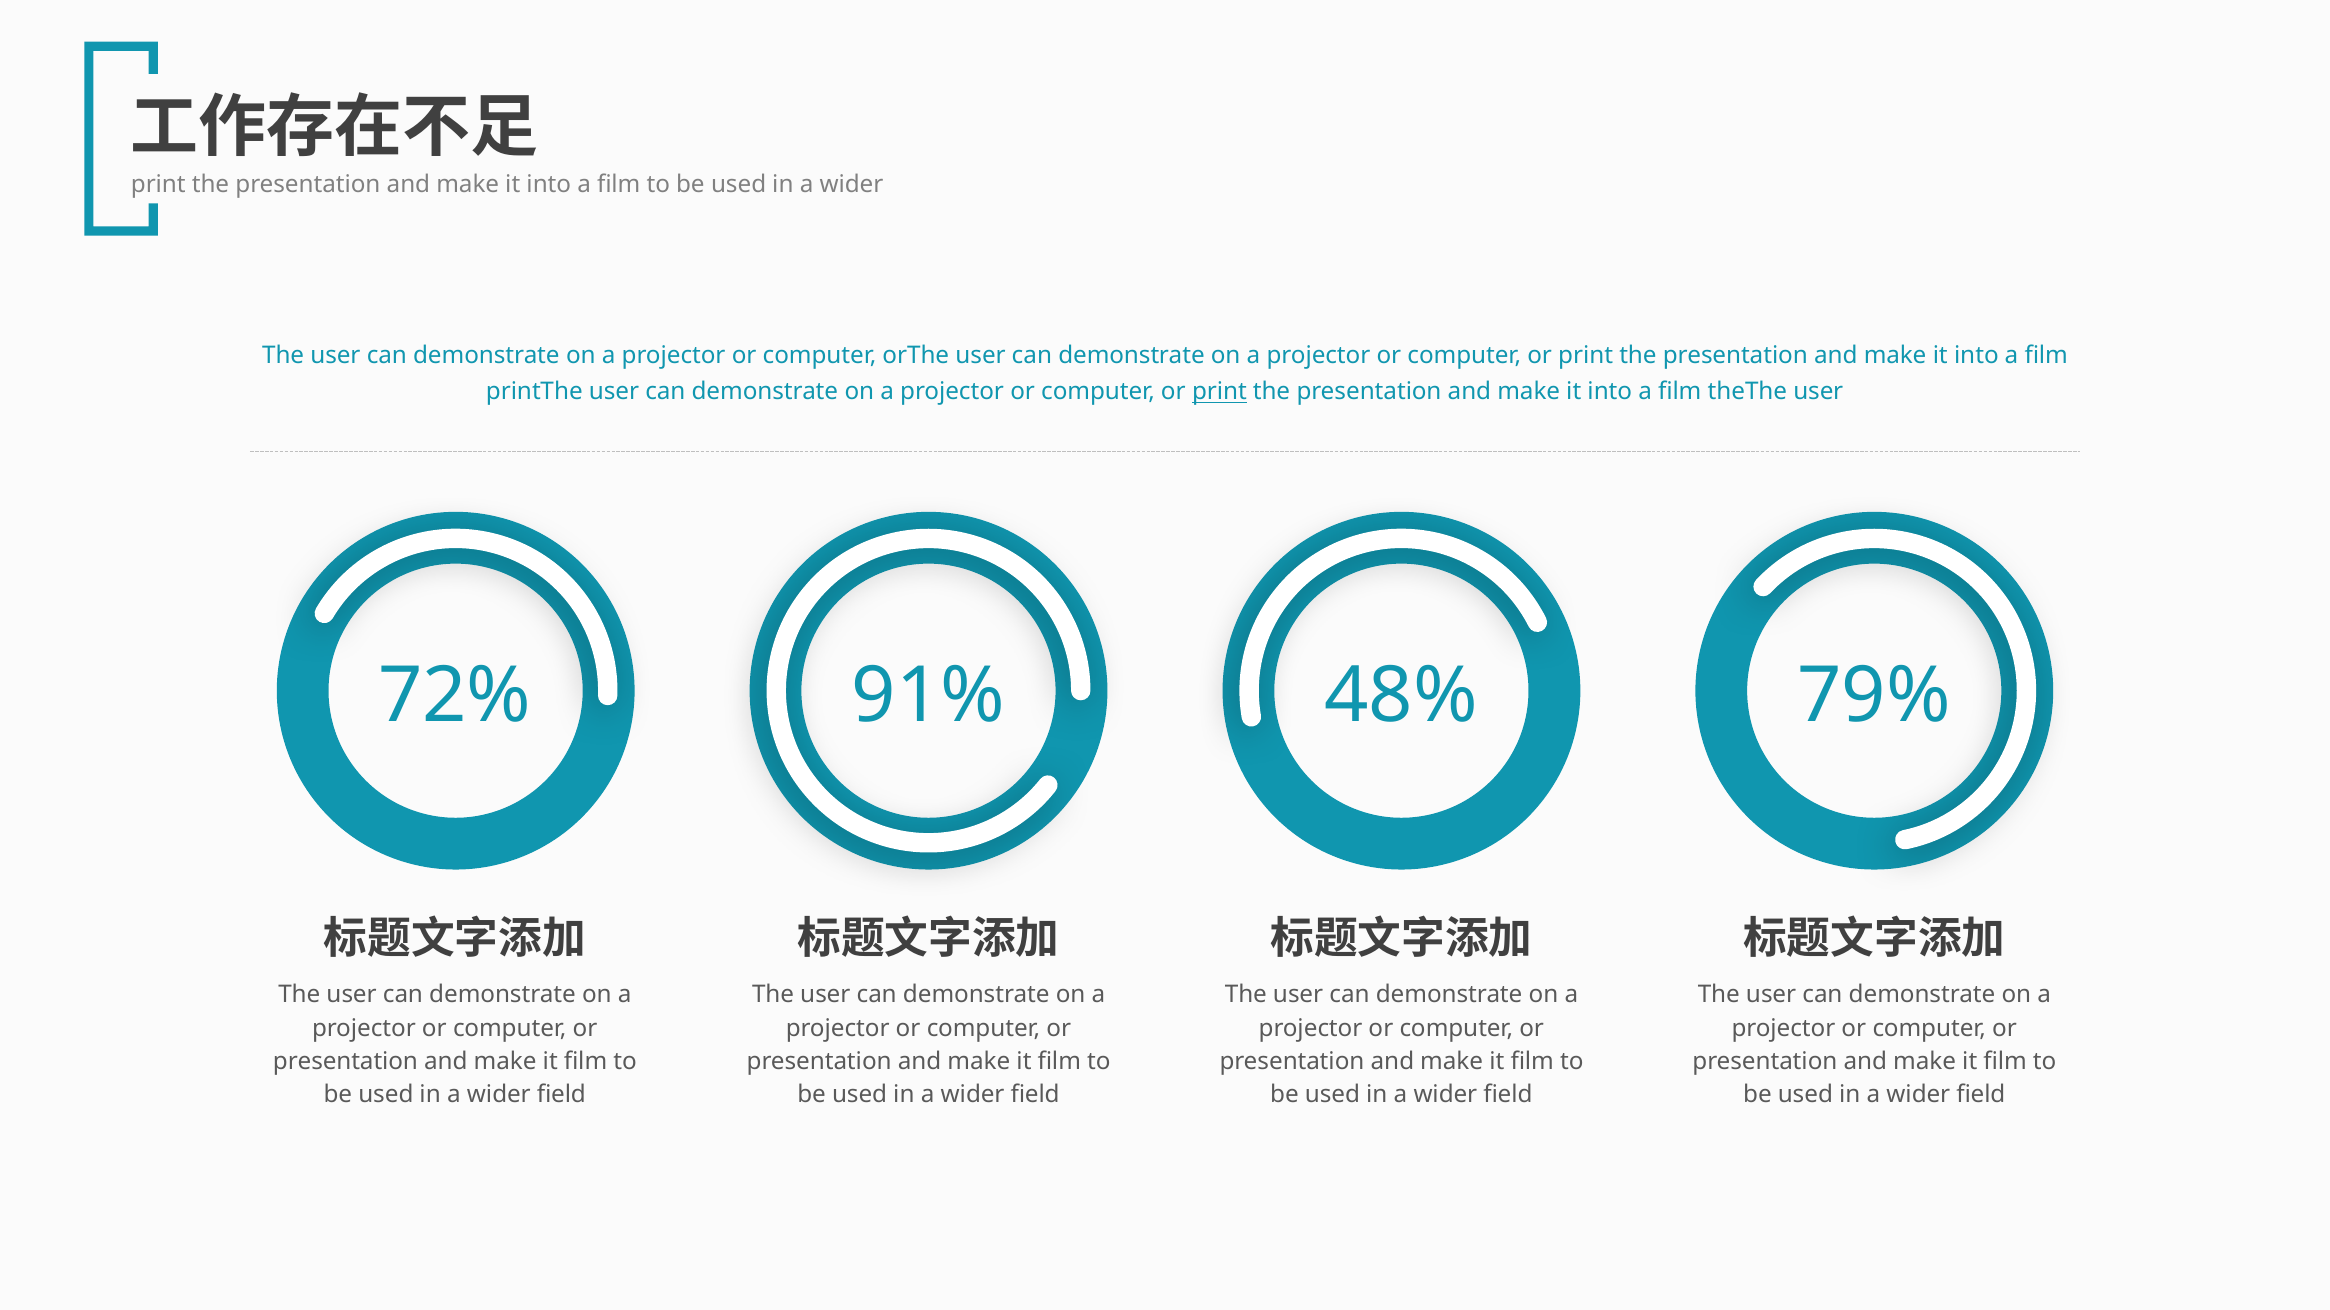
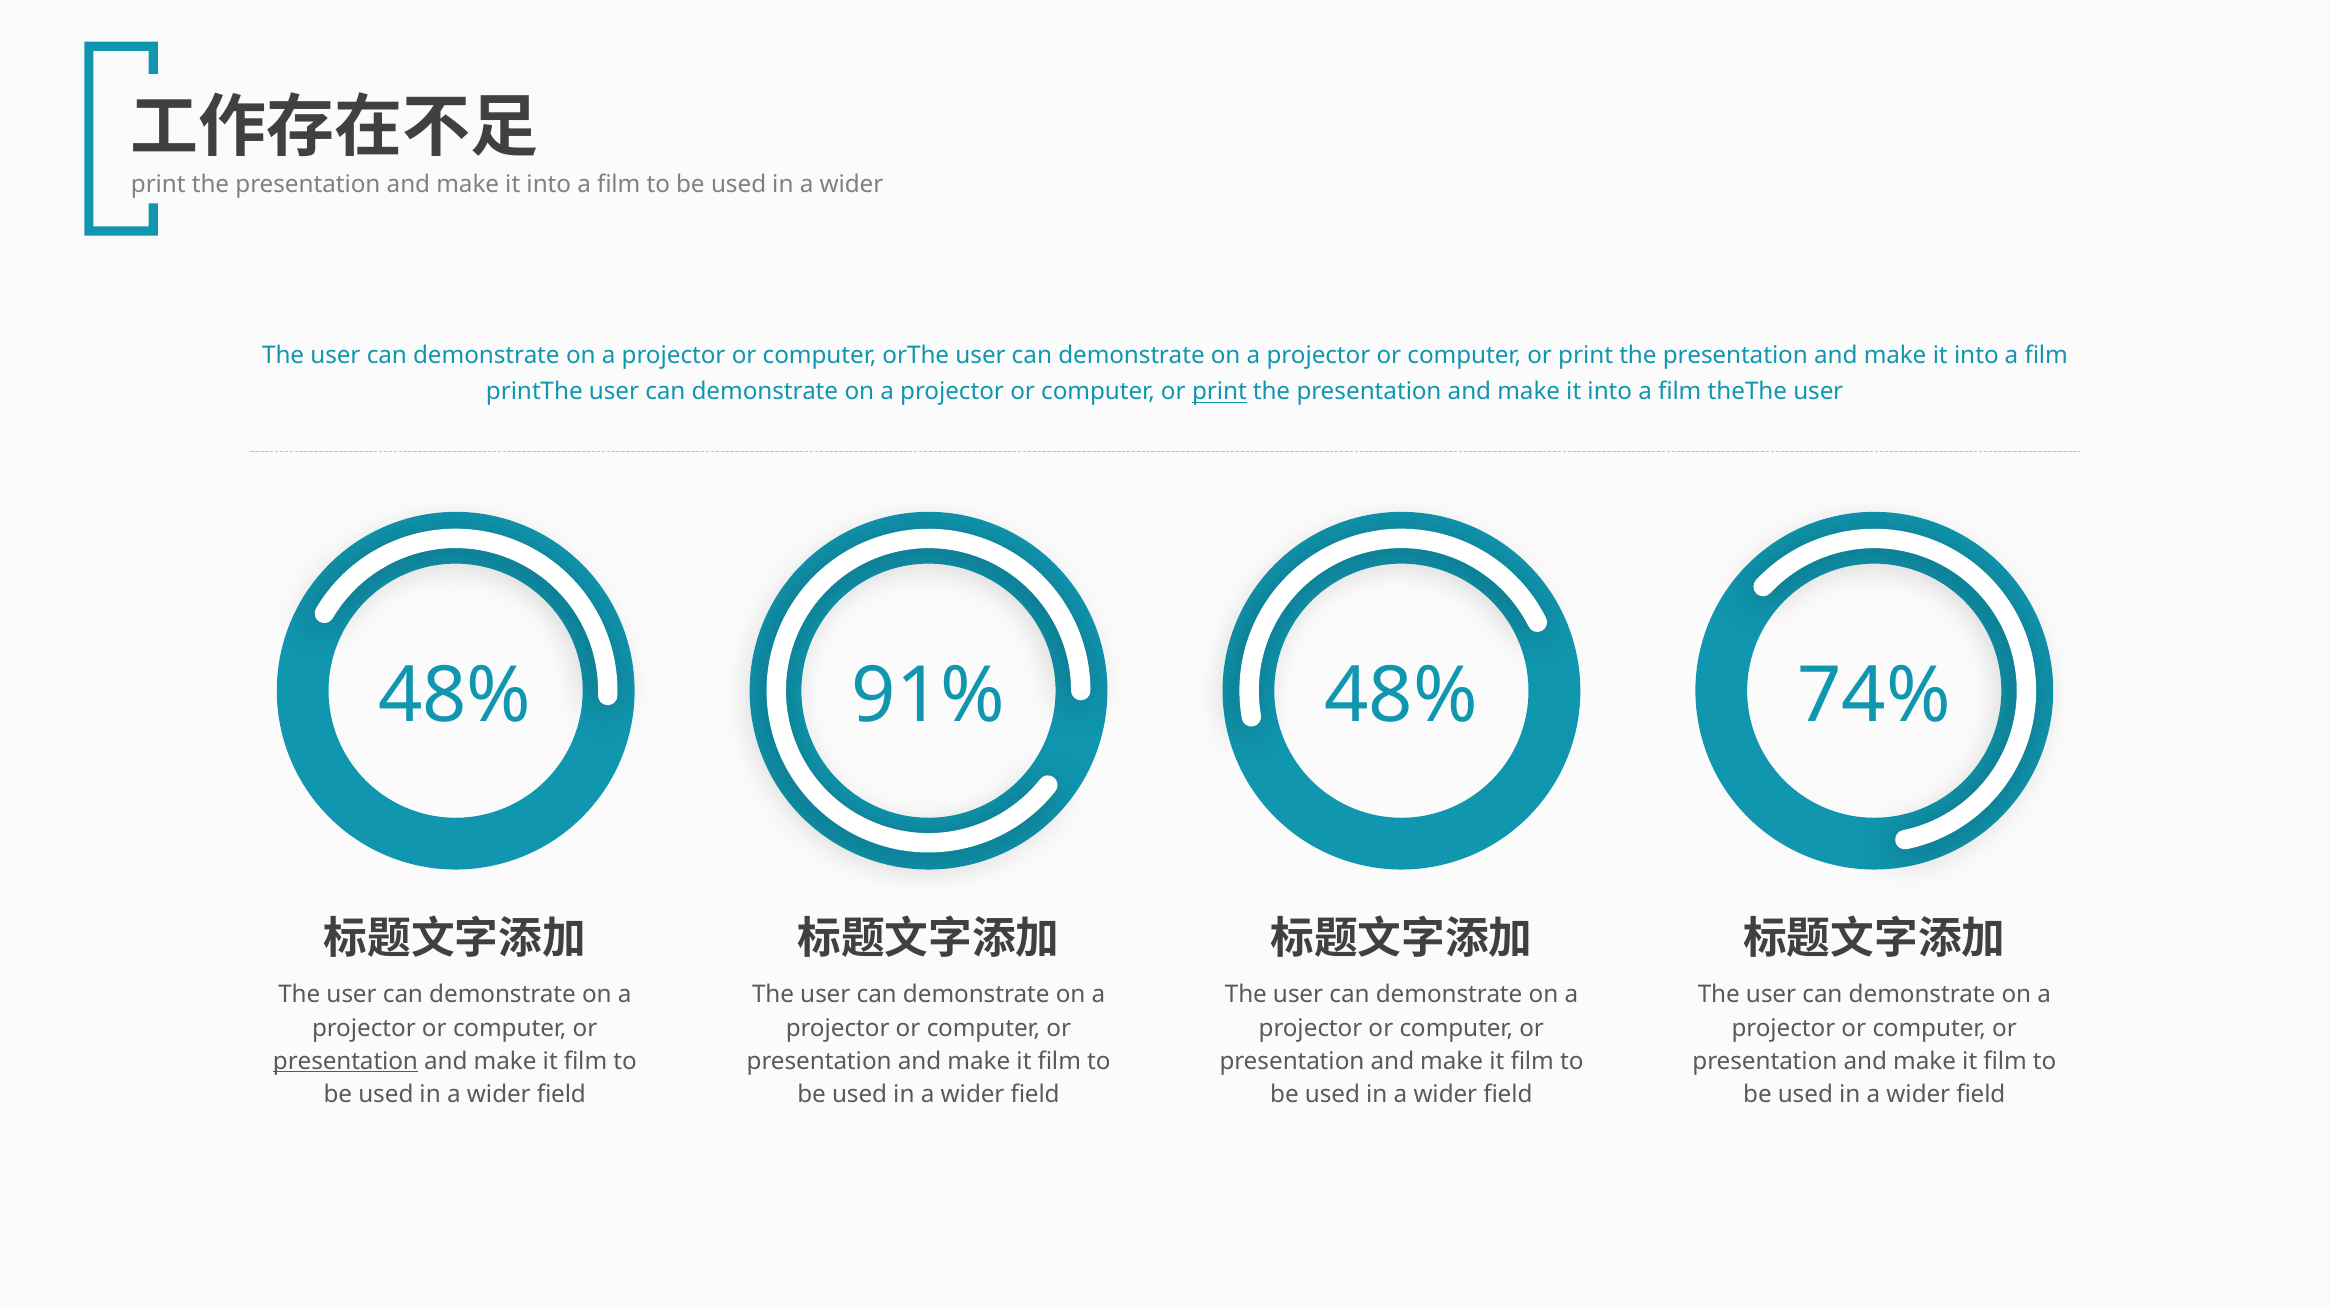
72%: 72% -> 48% (455, 696)
79%: 79% -> 74% (1874, 696)
presentation underline: none -> present (345, 1062)
